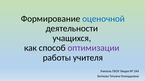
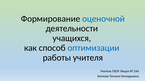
оптимизации colour: purple -> blue (94, 48)
